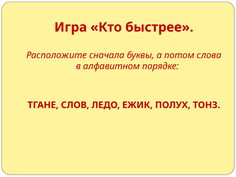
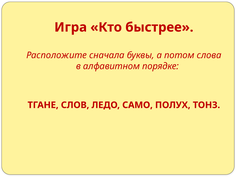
ЕЖИК: ЕЖИК -> САМО (137, 105)
